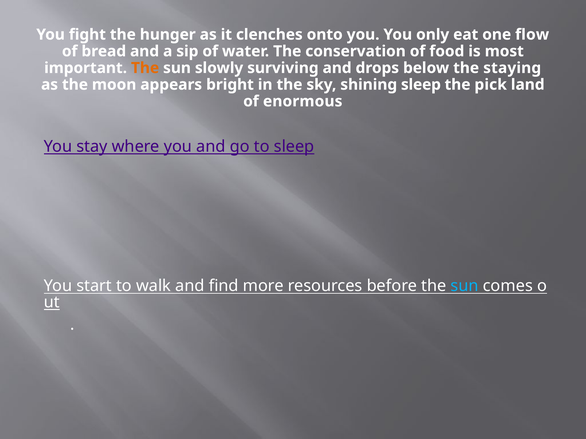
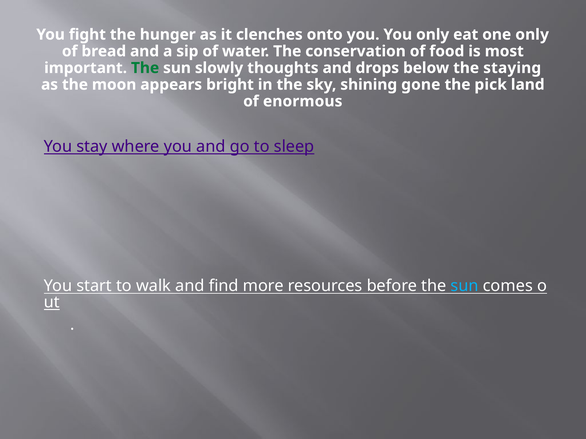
one flow: flow -> only (532, 35)
The colour: orange -> green (145, 68)
surviving: surviving -> thoughts (283, 68)
shining sleep: sleep -> gone (421, 85)
